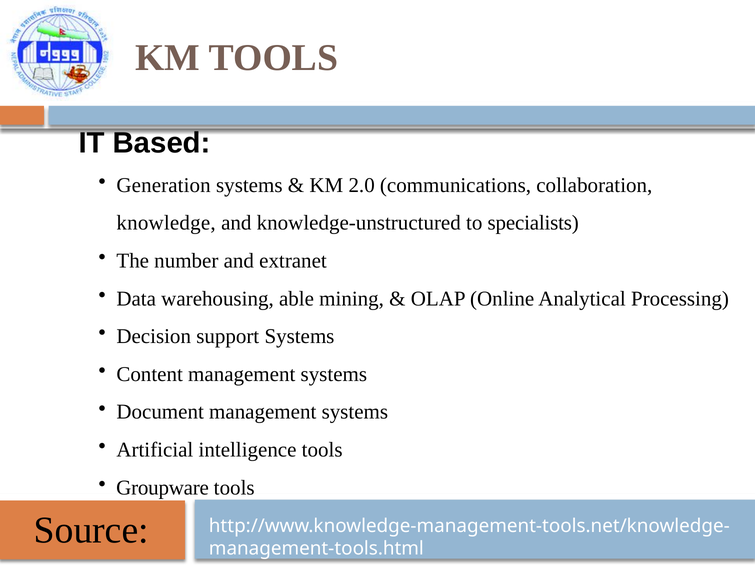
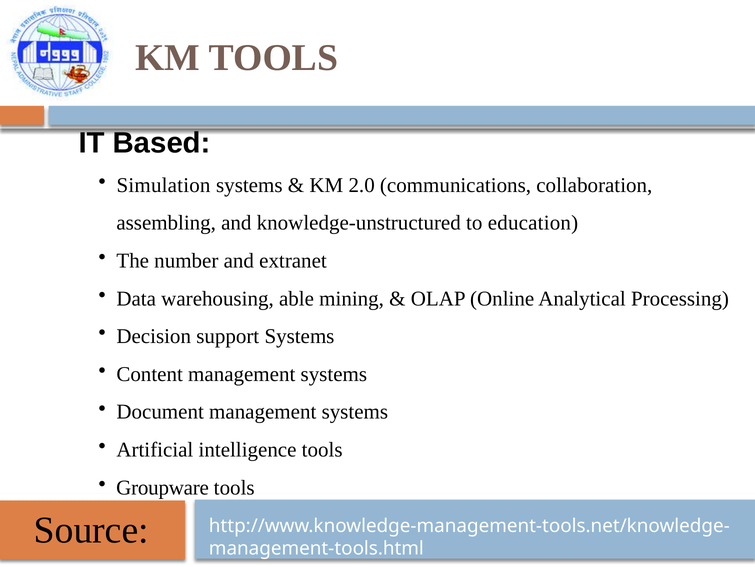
Generation: Generation -> Simulation (164, 185)
knowledge: knowledge -> assembling (166, 223)
specialists: specialists -> education (533, 223)
